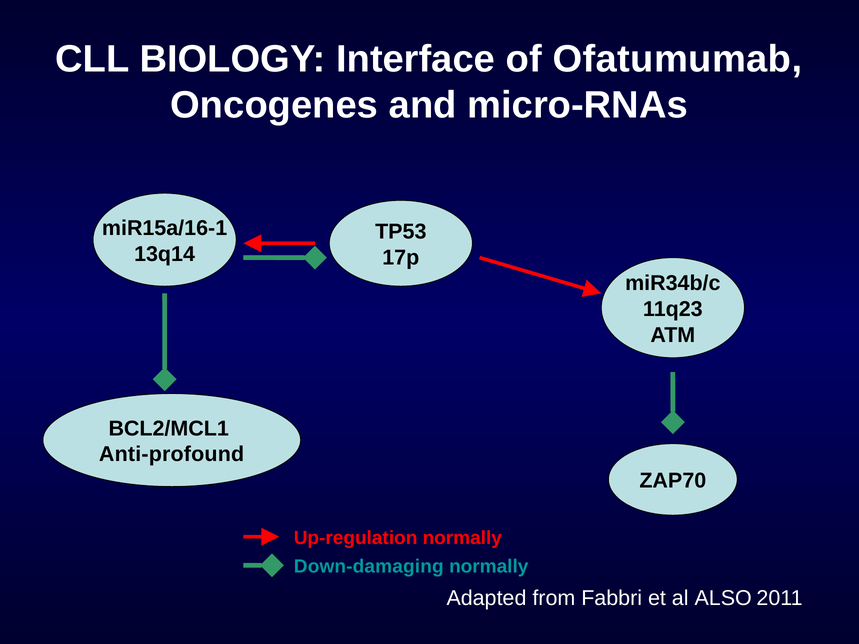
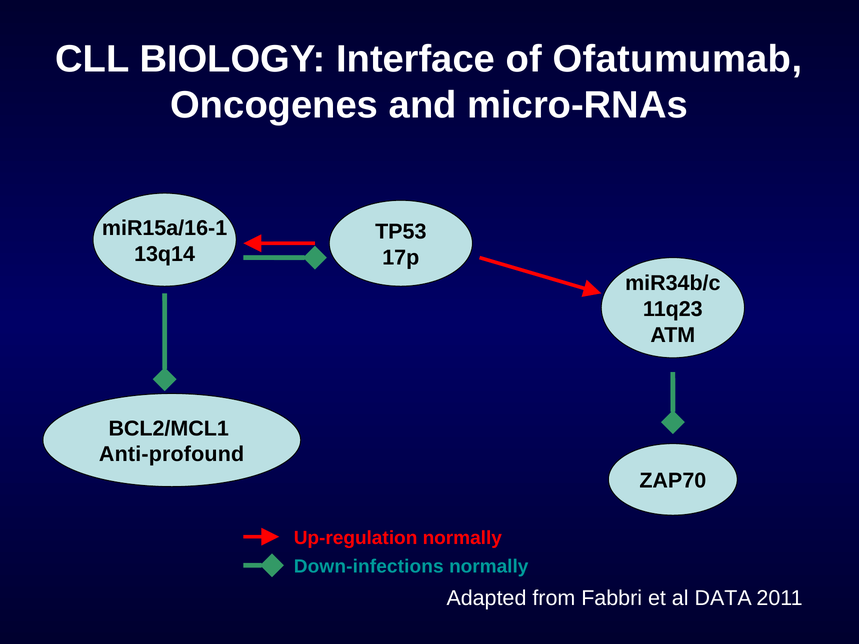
Down-damaging: Down-damaging -> Down-infections (369, 567)
ALSO: ALSO -> DATA (723, 598)
